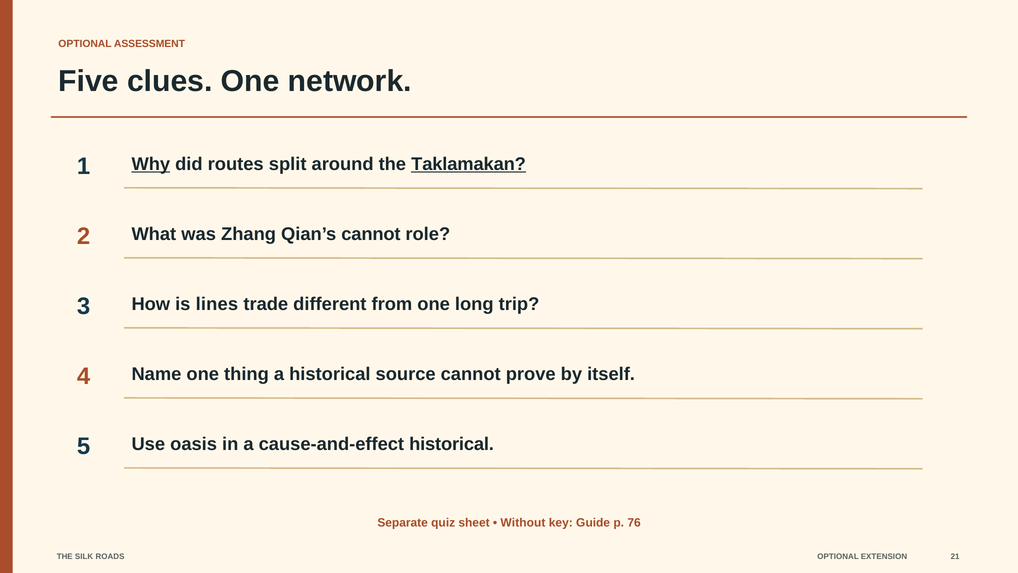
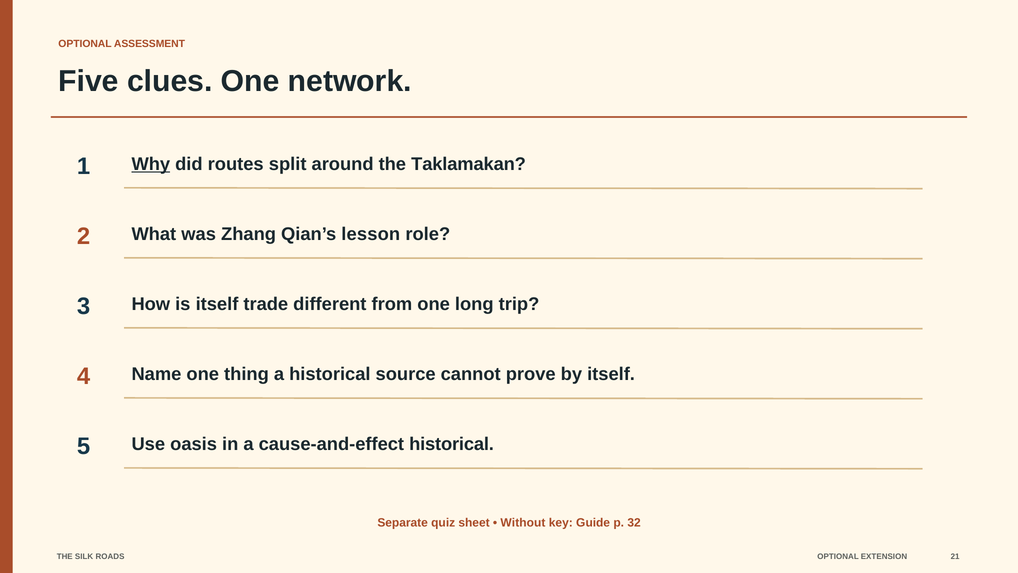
Taklamakan underline: present -> none (469, 164)
Qian’s cannot: cannot -> lesson (371, 234)
is lines: lines -> itself (217, 304)
76: 76 -> 32 (634, 522)
